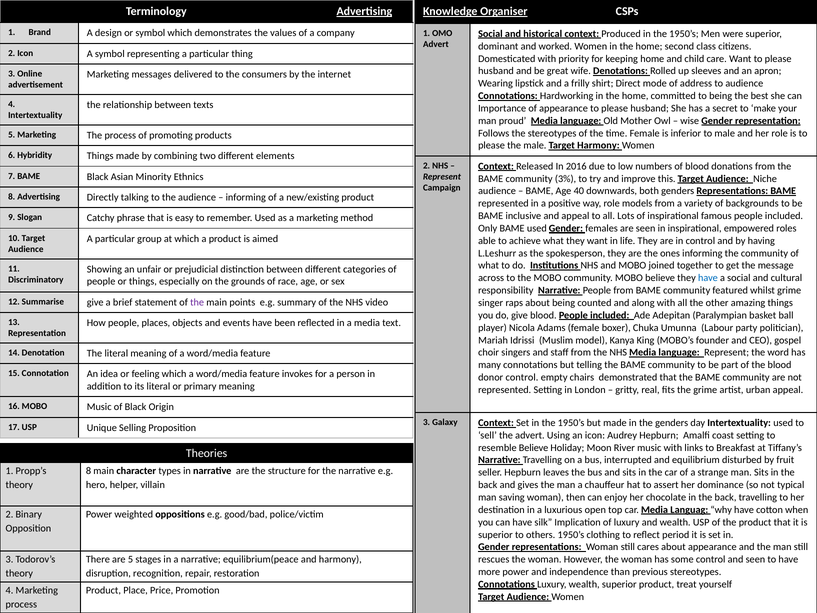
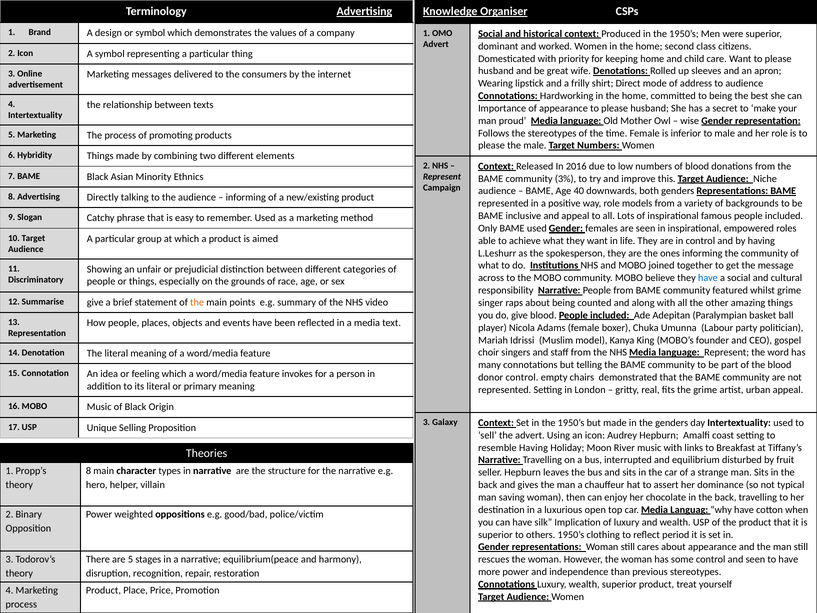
Target Harmony: Harmony -> Numbers (598, 146)
the colour: purple -> orange (197, 302)
resemble Believe: Believe -> Having (533, 448)
